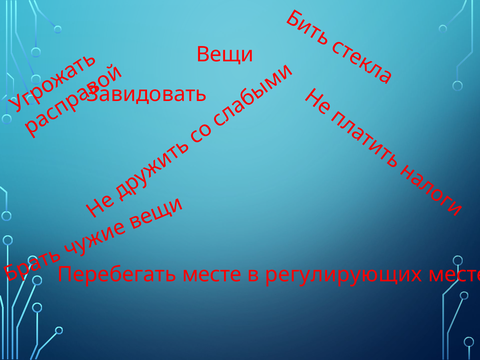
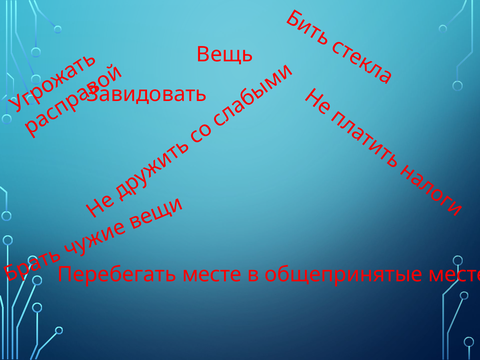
Вещи: Вещи -> Вещь (225, 54)
регулирующих: регулирующих -> общепринятые (344, 274)
